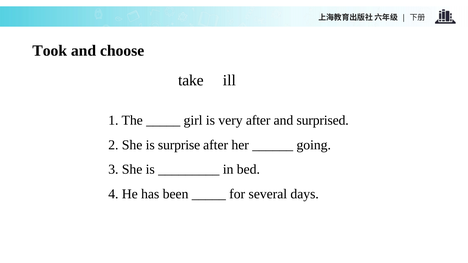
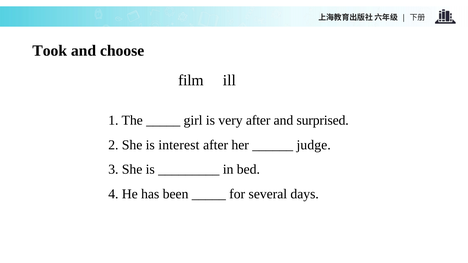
take: take -> film (191, 80)
surprise: surprise -> interest (179, 145)
going: going -> judge (314, 145)
